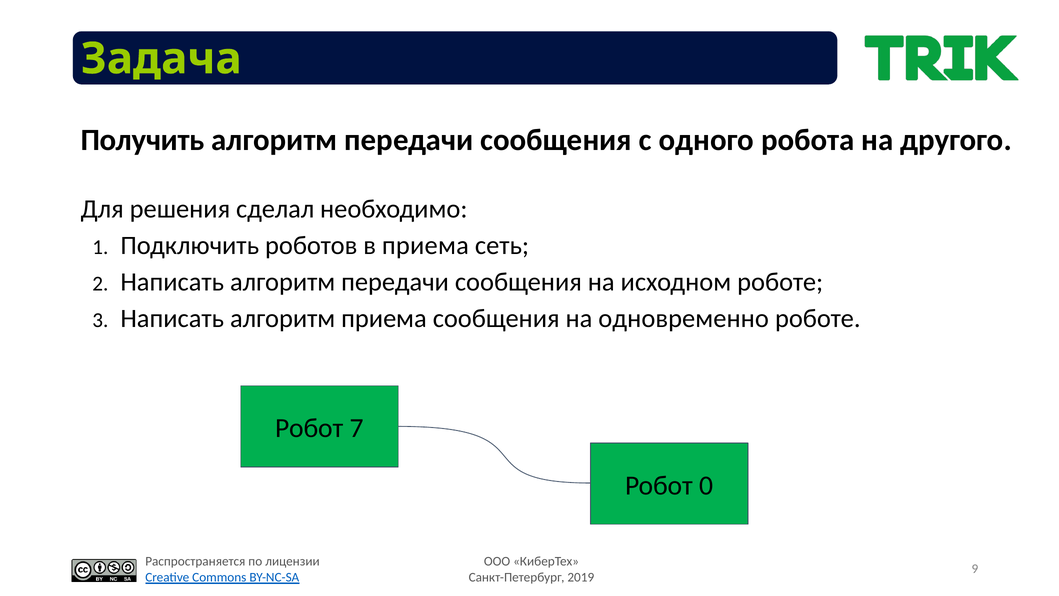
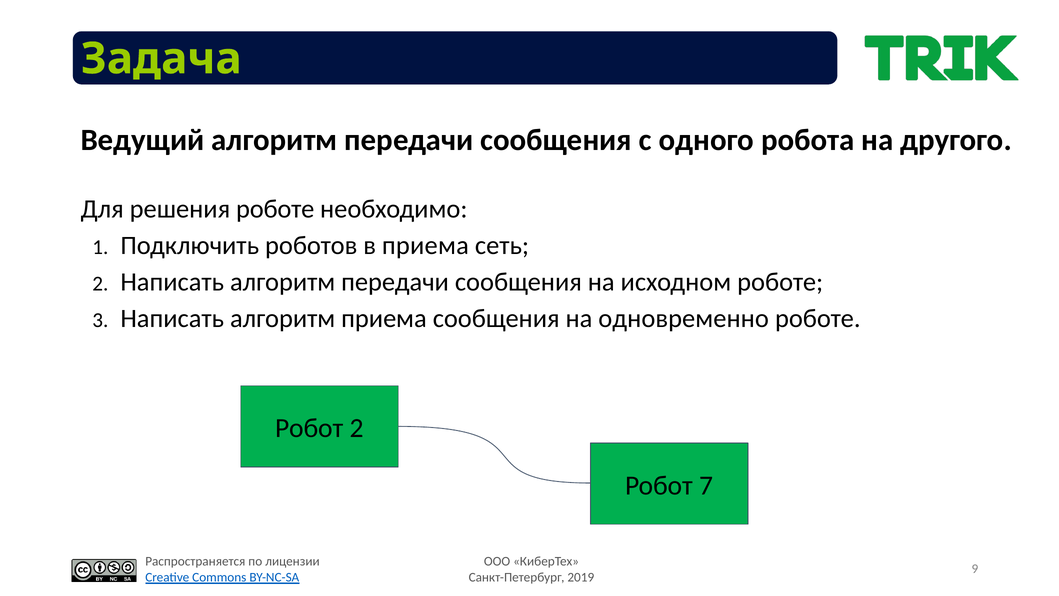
Получить: Получить -> Ведущий (143, 140)
решения сделал: сделал -> роботе (275, 209)
Робот 7: 7 -> 2 (357, 428)
0: 0 -> 7 (706, 485)
